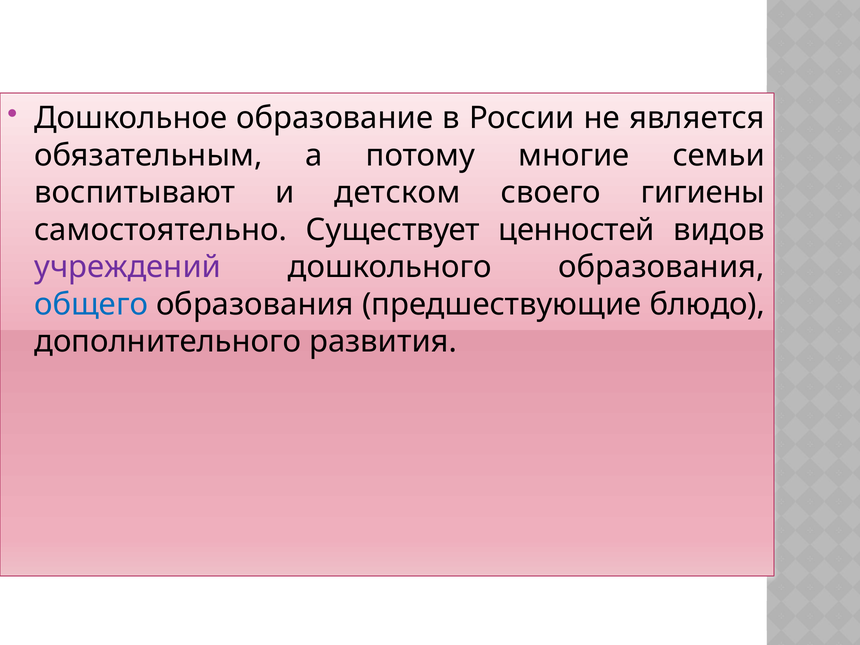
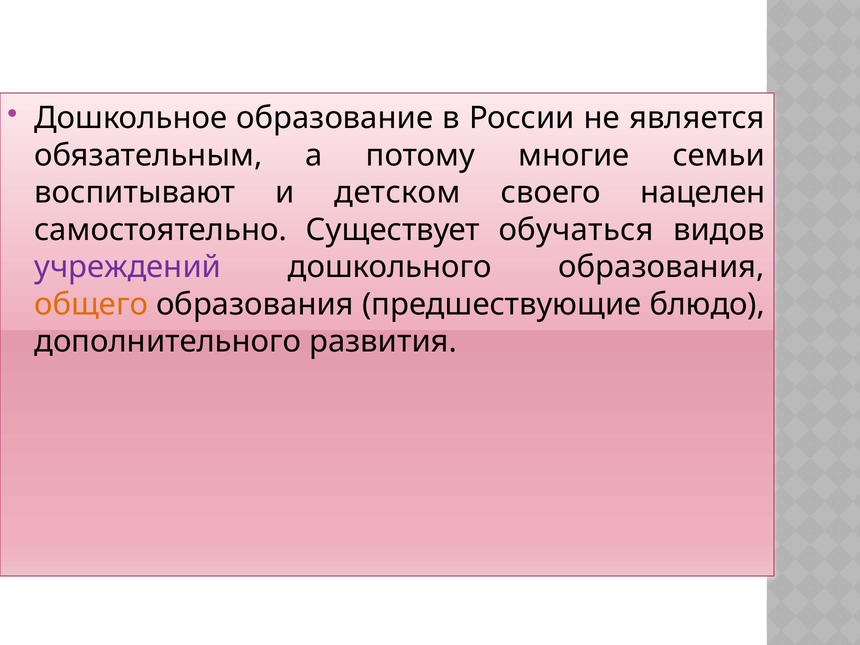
гигиены: гигиены -> нацелен (703, 193)
ценностей: ценностей -> обучаться (576, 230)
общего colour: blue -> orange (91, 304)
